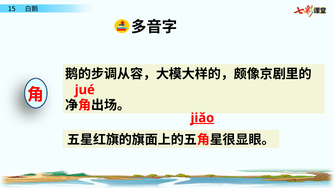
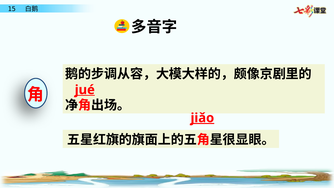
jué underline: none -> present (85, 90)
